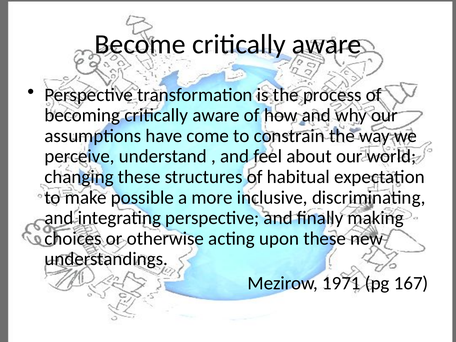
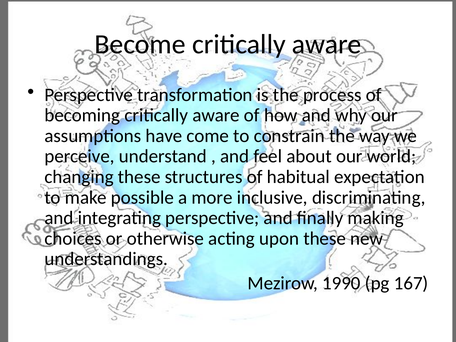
1971: 1971 -> 1990 (341, 283)
